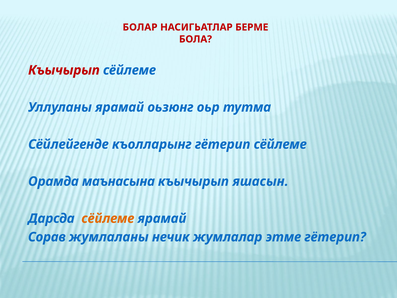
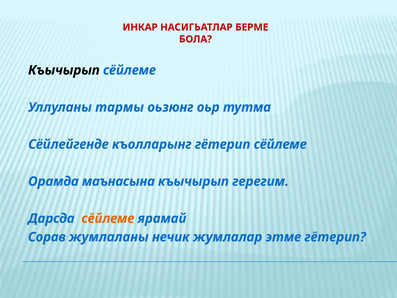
БОЛАР: БОЛАР -> ИНКАР (140, 27)
Къычырып colour: red -> black (64, 70)
Уллуланы ярамай: ярамай -> тармы (120, 107)
яшасын: яшасын -> герегим (261, 181)
